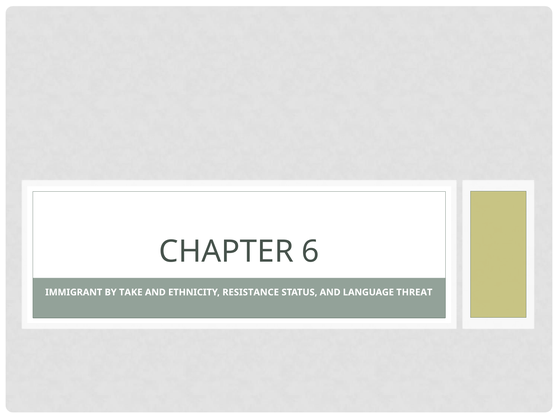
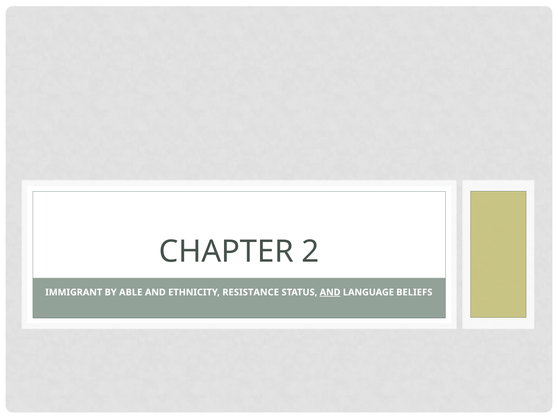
6: 6 -> 2 (311, 252)
TAKE: TAKE -> ABLE (131, 293)
AND underline: none -> present (330, 293)
THREAT: THREAT -> BELIEFS (414, 293)
